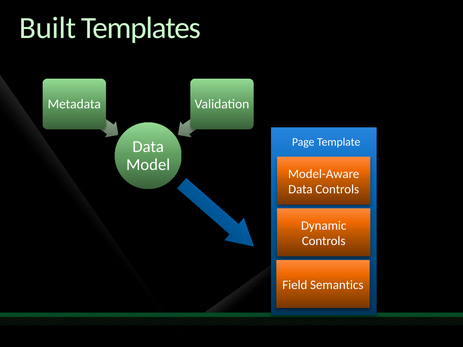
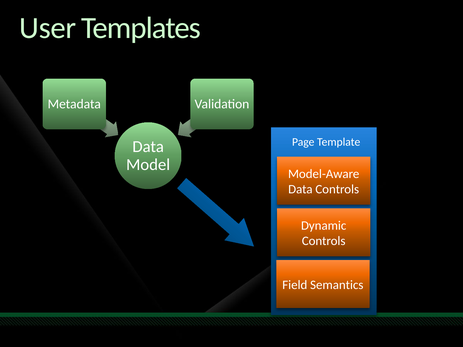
Built: Built -> User (48, 28)
